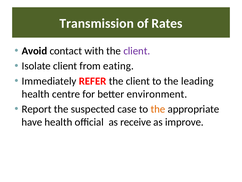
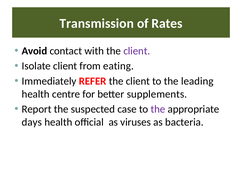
environment: environment -> supplements (157, 94)
the colour: orange -> purple (158, 109)
have: have -> days (32, 122)
receive: receive -> viruses (136, 122)
improve: improve -> bacteria (184, 122)
